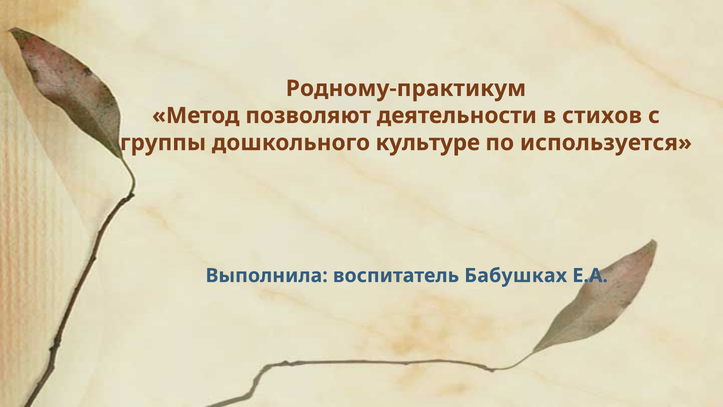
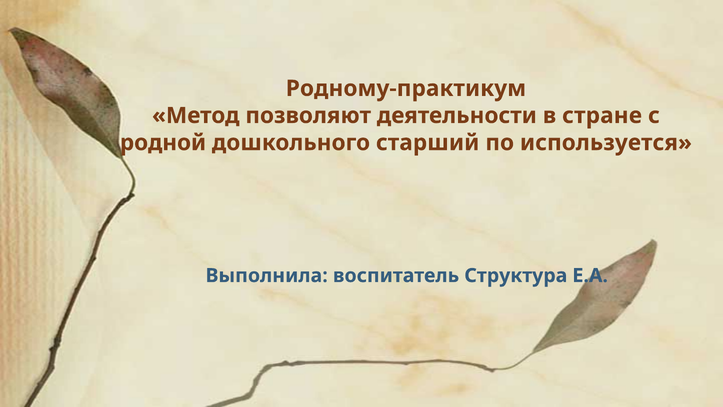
стихов: стихов -> стране (602, 115)
группы: группы -> родной (163, 143)
культуре: культуре -> старший (428, 143)
Бабушках: Бабушках -> Структура (516, 275)
